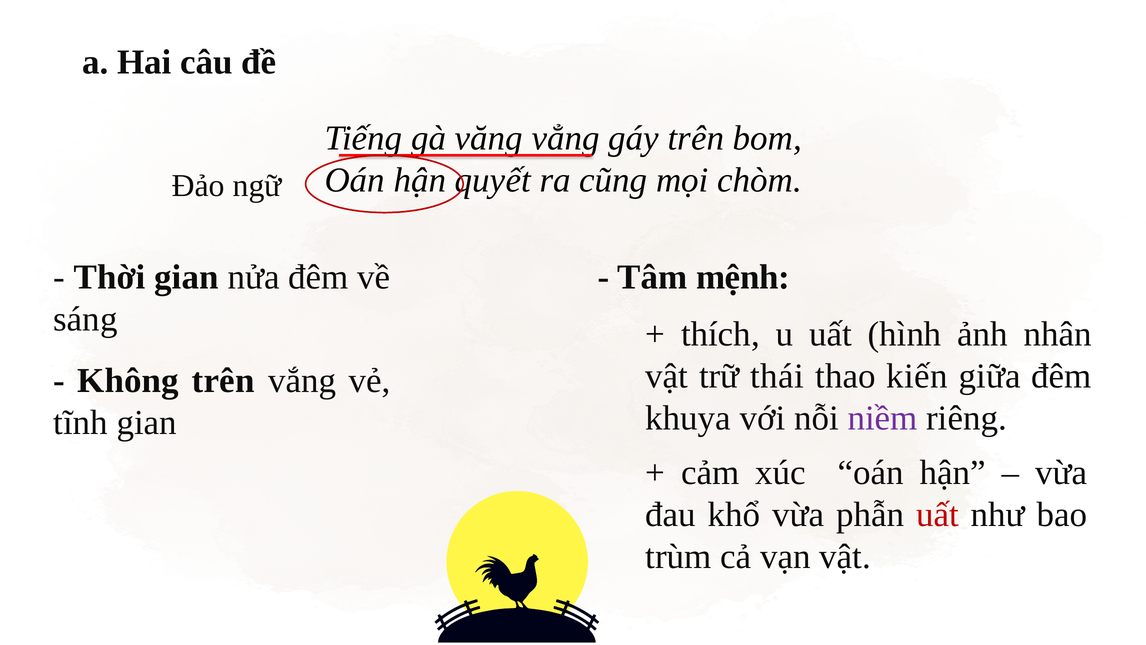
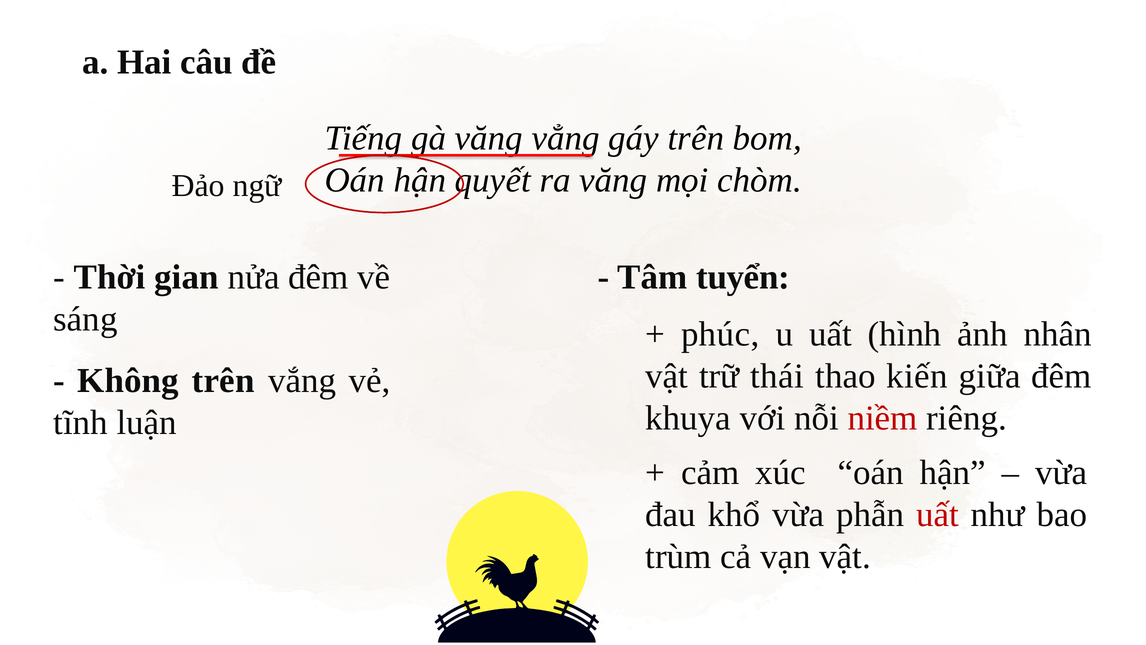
ra cũng: cũng -> văng (613, 180)
mệnh: mệnh -> tuyển (743, 277)
thích: thích -> phúc (720, 334)
niềm colour: purple -> red (883, 418)
tĩnh gian: gian -> luận (147, 423)
